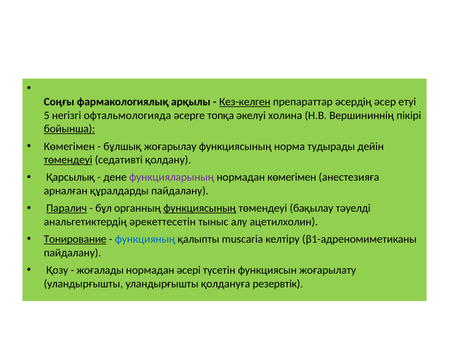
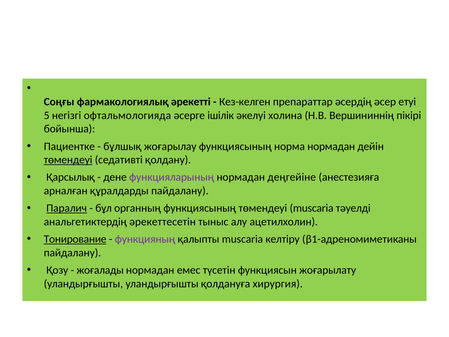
арқылы: арқылы -> әрекетті (191, 102)
Кез-келген underline: present -> none (245, 102)
топқа: топқа -> ішілік (221, 115)
бойынша underline: present -> none (69, 129)
Көмегімен: Көмегімен -> Пациентке (69, 146)
норма тудырады: тудырады -> нормадан (331, 146)
нормадан көмегімен: көмегімен -> деңгейіне (292, 177)
функциясының underline: present -> none (200, 208)
төмендеуі бақылау: бақылау -> muscaria (312, 208)
функцияның colour: blue -> purple (145, 239)
әсері: әсері -> емес (189, 270)
резервтік: резервтік -> хирургия (278, 283)
